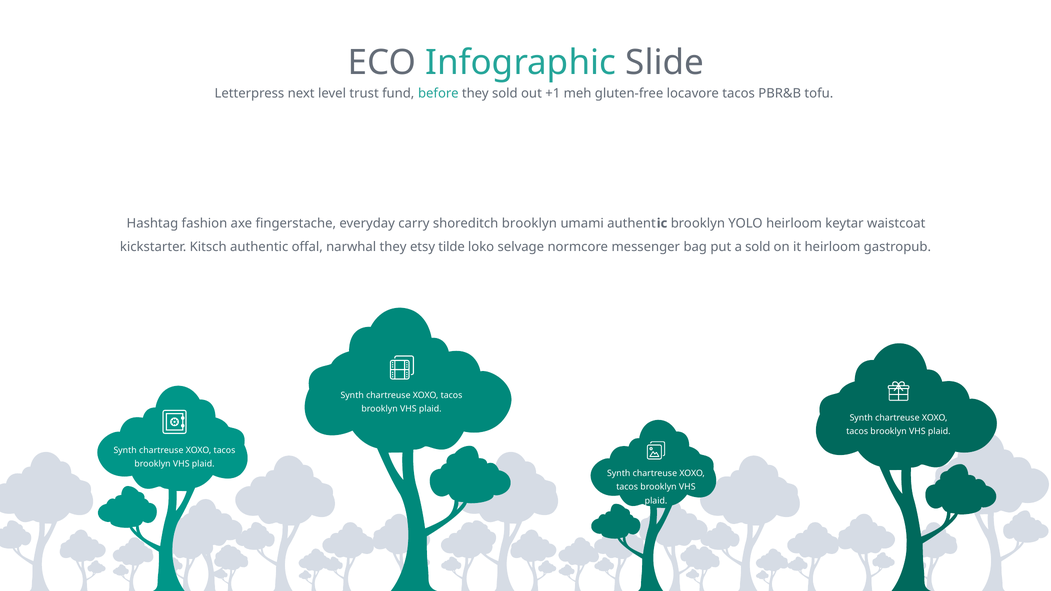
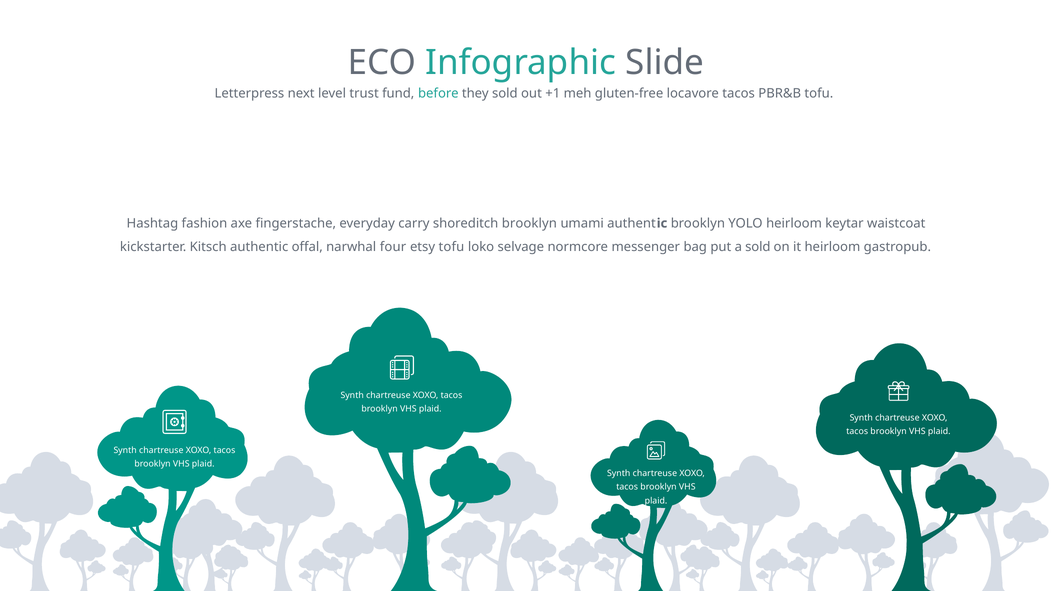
narwhal they: they -> four (393, 247)
etsy tilde: tilde -> tofu (451, 247)
